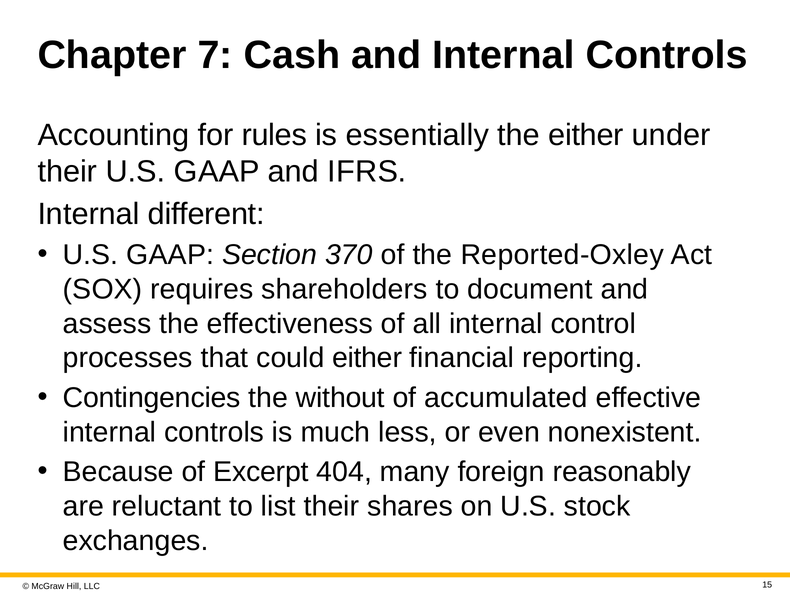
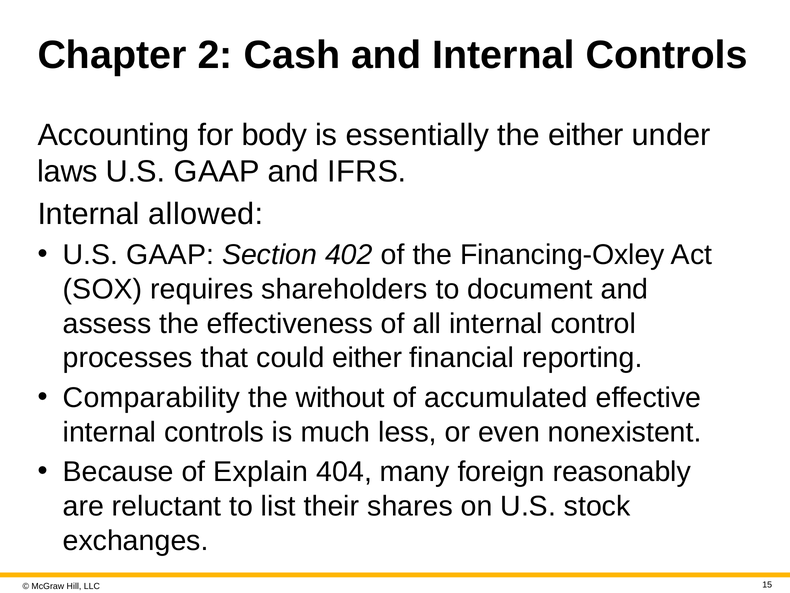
7: 7 -> 2 (215, 55)
rules: rules -> body (274, 135)
their: their -> laws (67, 172)
different: different -> allowed (206, 214)
370: 370 -> 402 (349, 255)
Reported-Oxley: Reported-Oxley -> Financing-Oxley (562, 255)
Contingencies: Contingencies -> Comparability (151, 397)
Excerpt: Excerpt -> Explain (261, 472)
